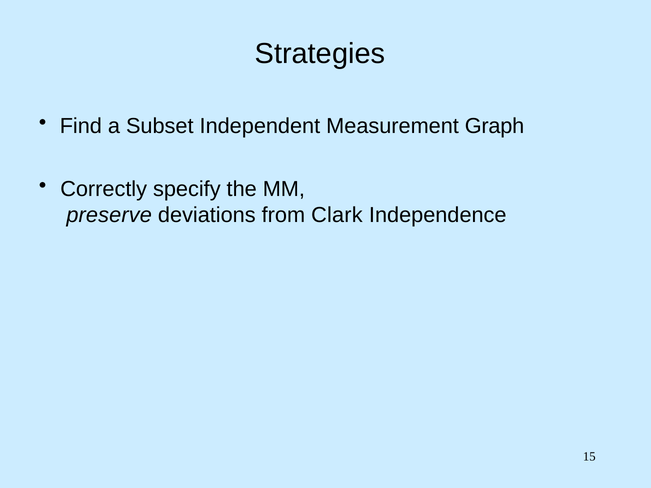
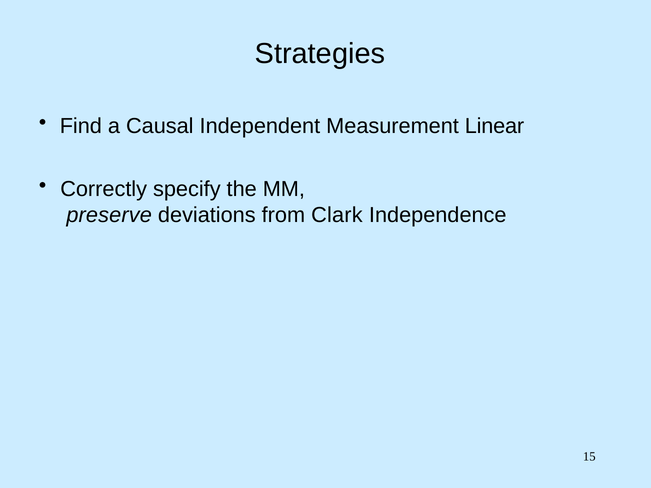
Subset: Subset -> Causal (160, 126)
Graph: Graph -> Linear (494, 126)
